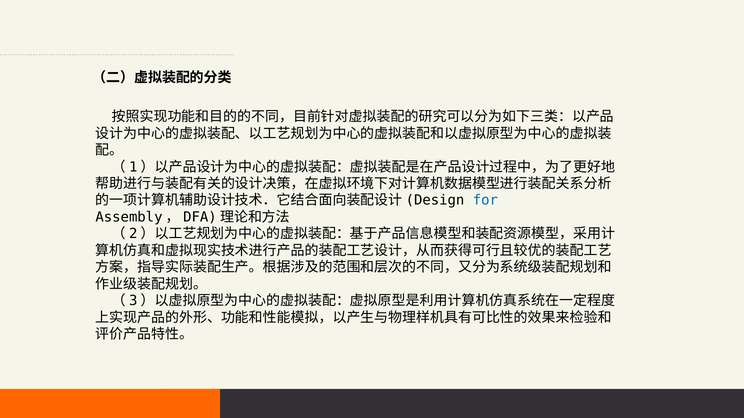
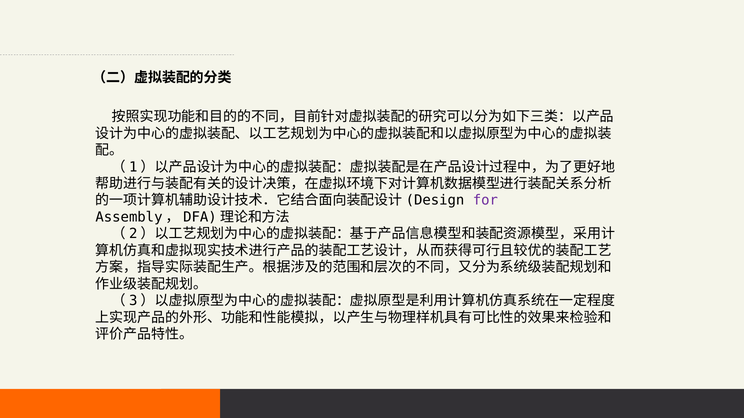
for colour: blue -> purple (485, 201)
